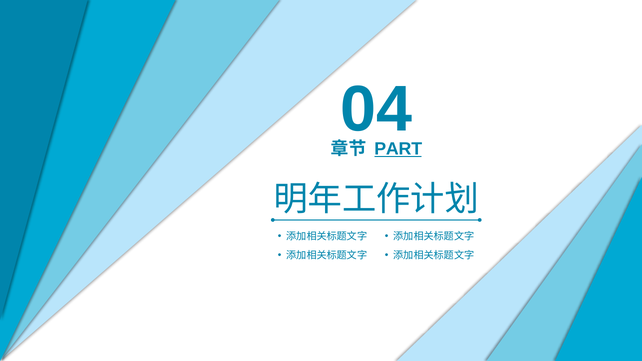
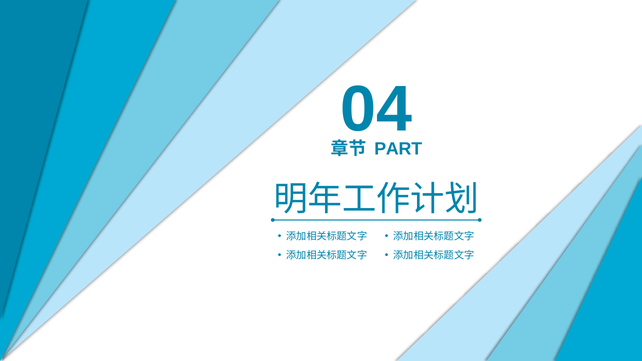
PART underline: present -> none (398, 149)
